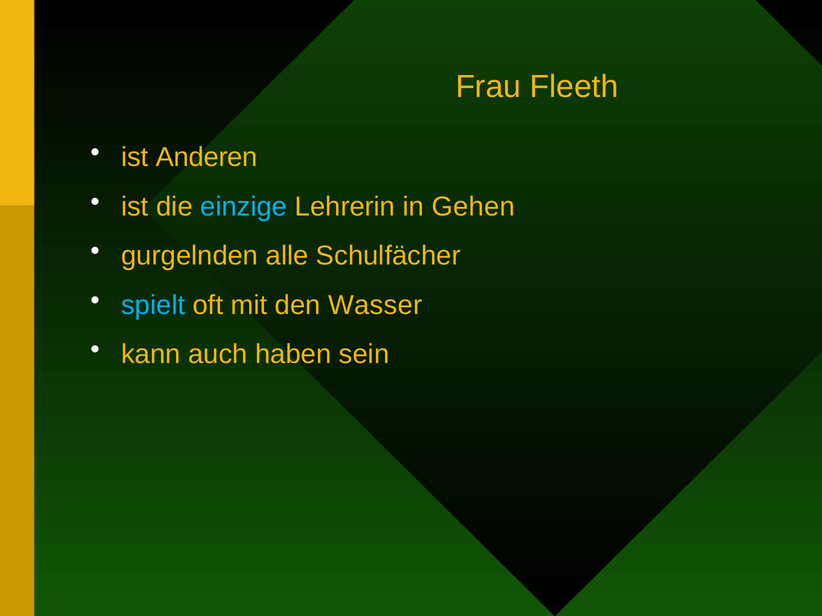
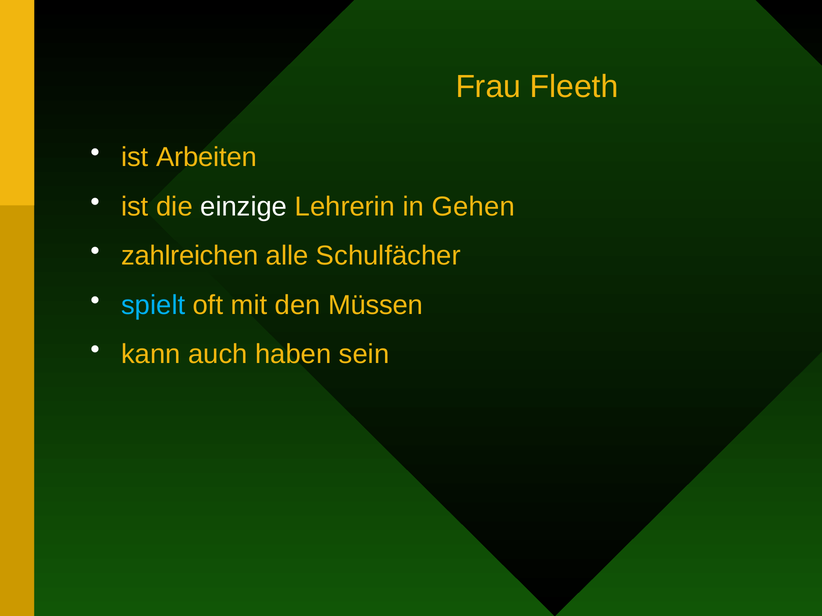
Anderen: Anderen -> Arbeiten (207, 157)
einzige colour: light blue -> white (244, 207)
gurgelnden: gurgelnden -> zahlreichen (190, 256)
Wasser: Wasser -> Müssen (376, 305)
